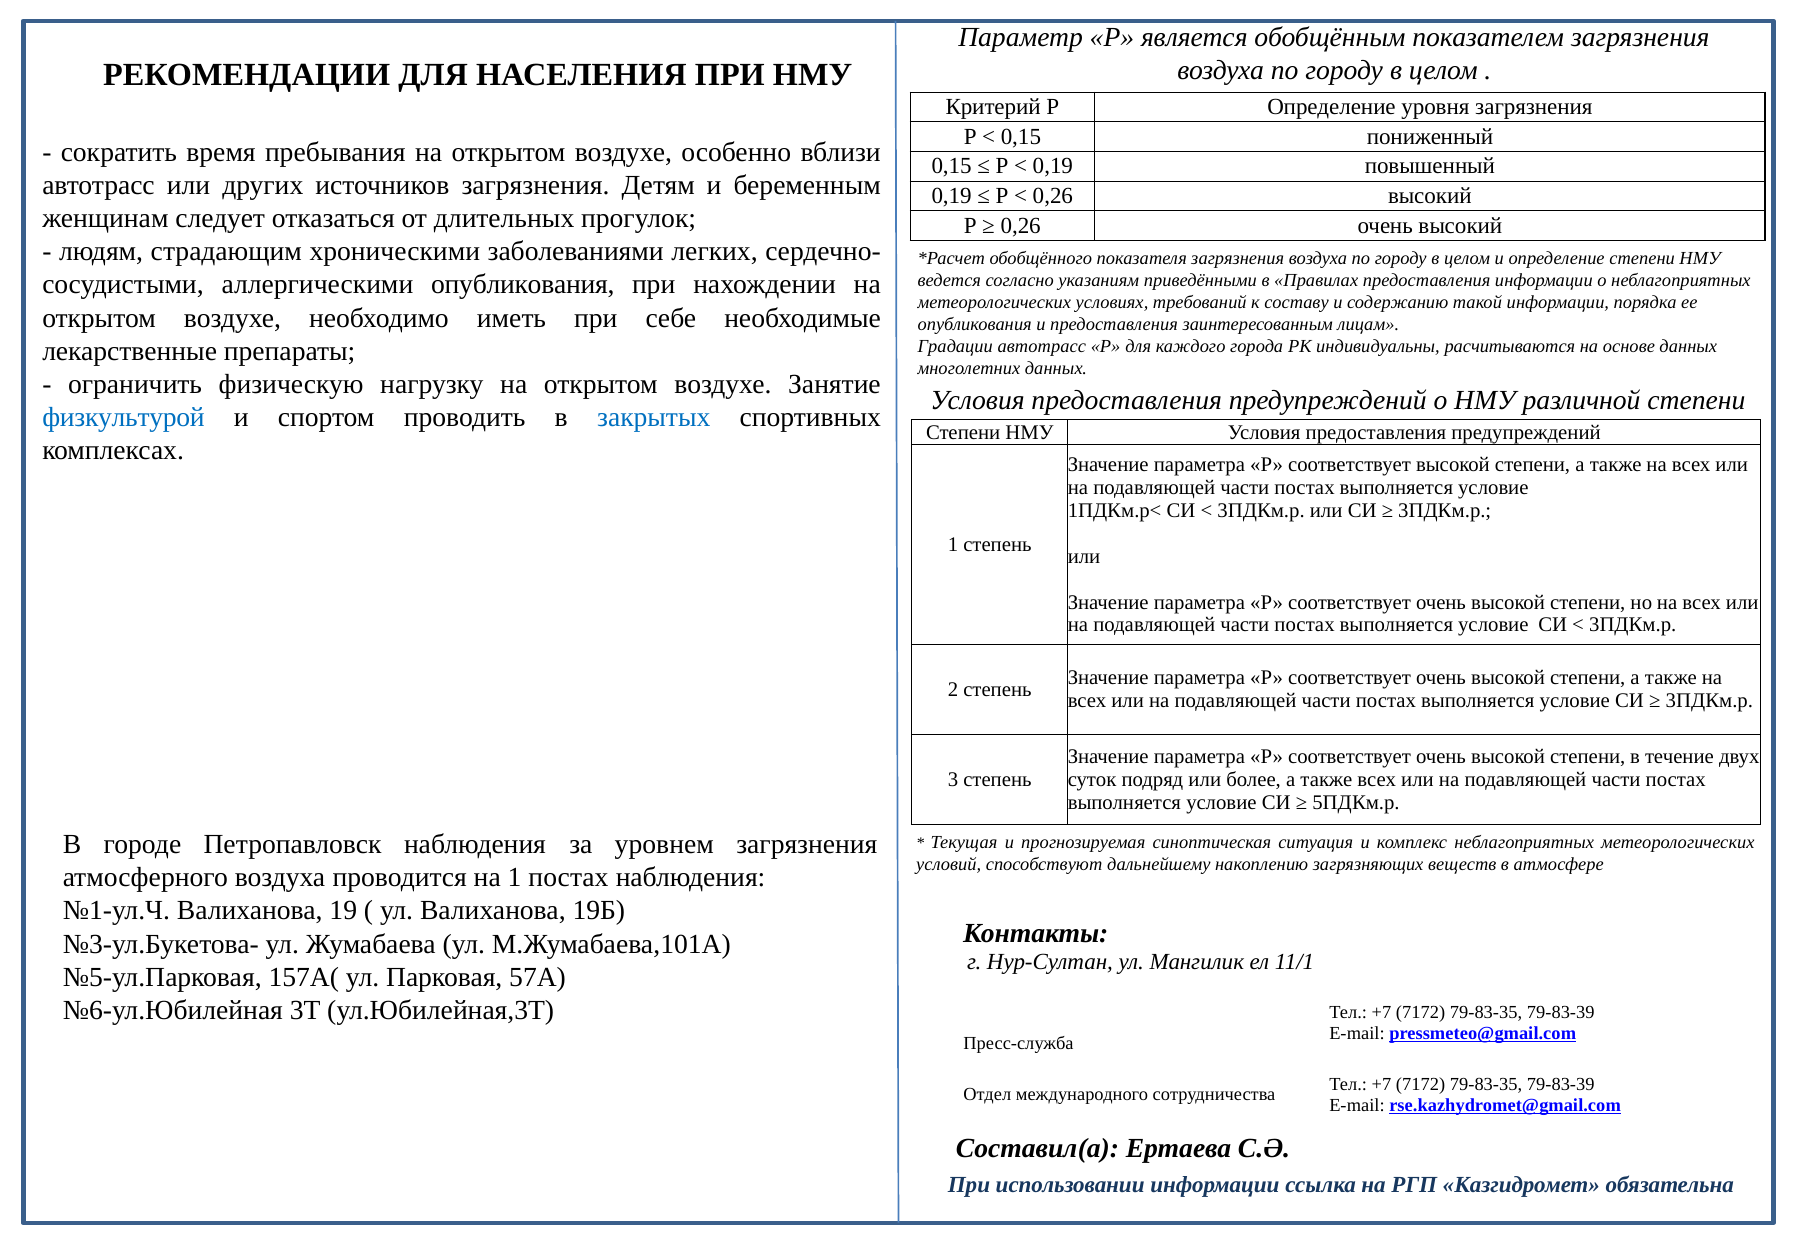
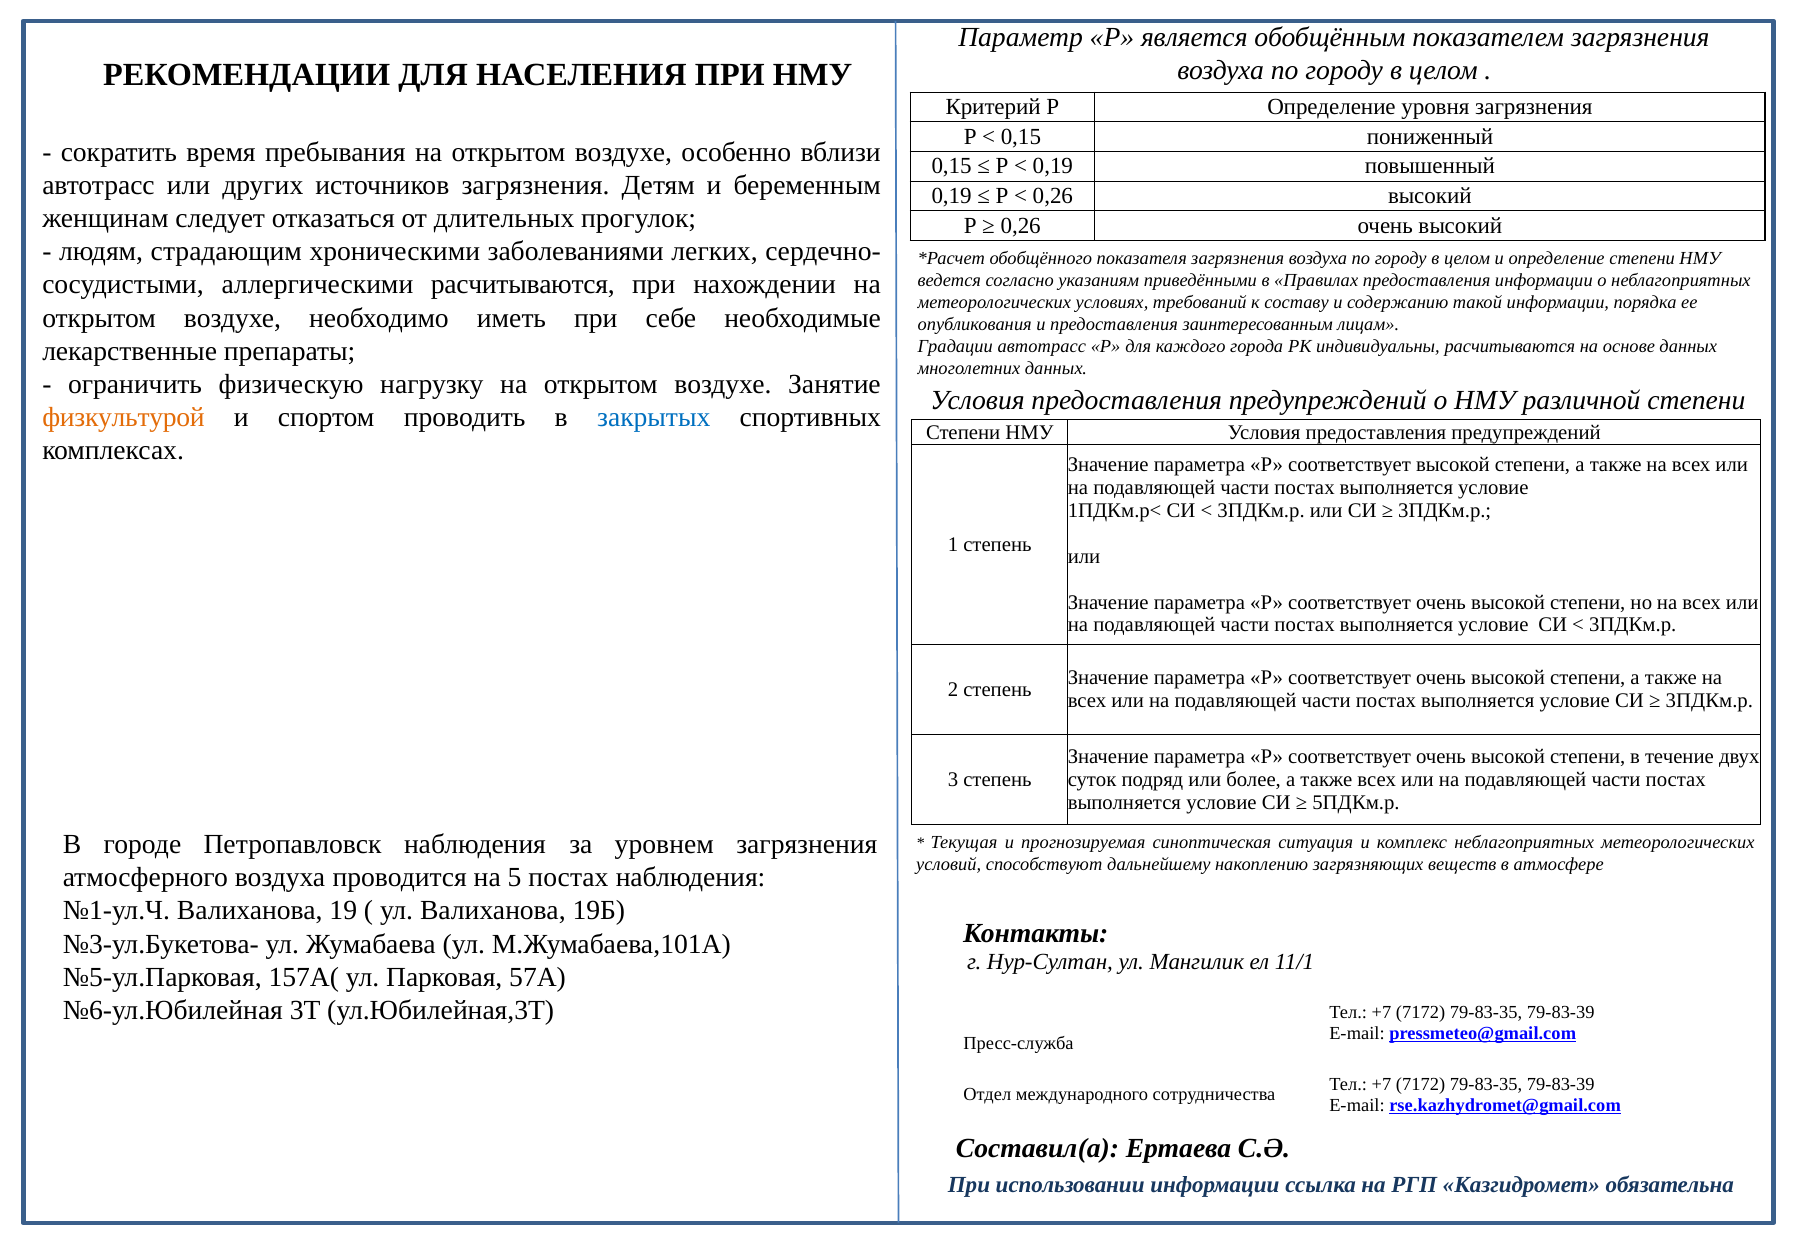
аллергическими опубликования: опубликования -> расчитываются (523, 285)
физкультурой colour: blue -> orange (123, 418)
на 1: 1 -> 5 (515, 878)
